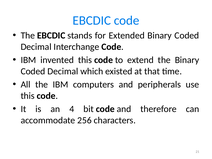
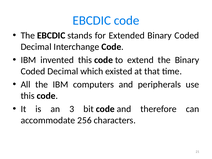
4: 4 -> 3 (72, 109)
